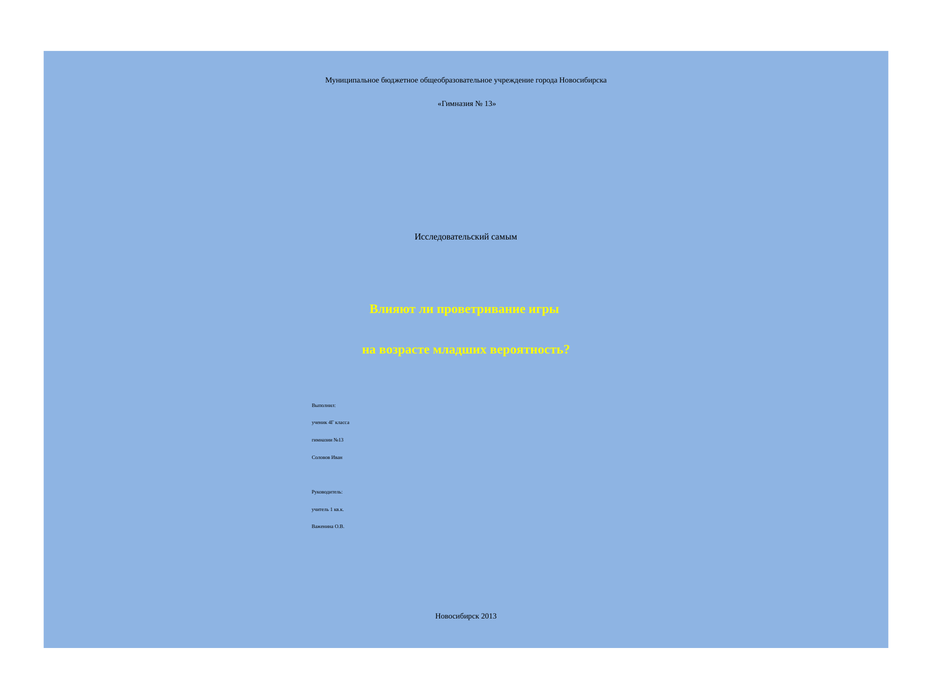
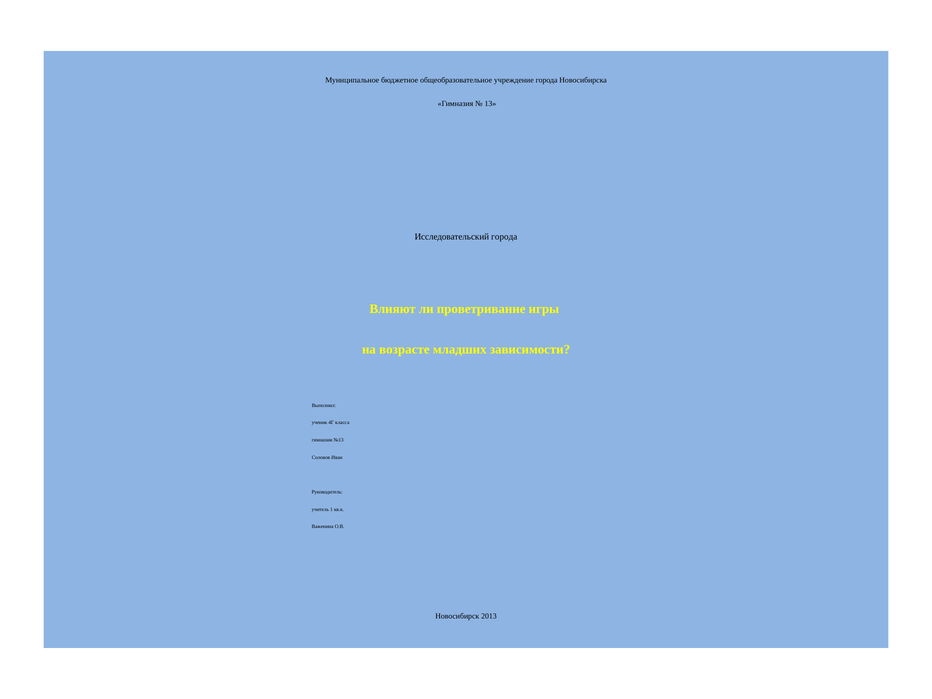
Исследовательский самым: самым -> города (504, 237)
вероятность: вероятность -> зависимости (530, 350)
